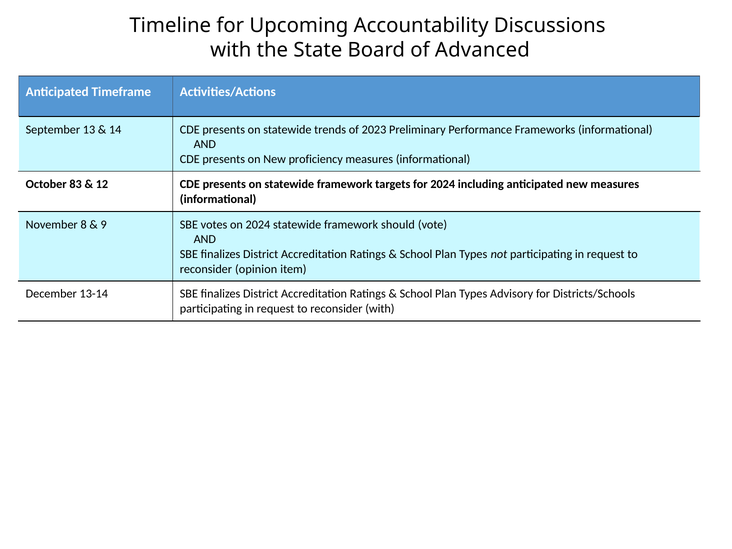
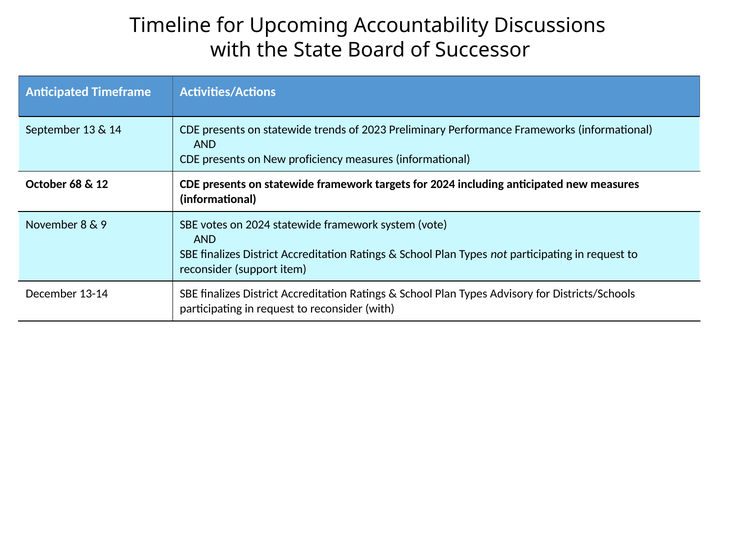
Advanced: Advanced -> Successor (483, 50)
83: 83 -> 68 (76, 184)
should: should -> system (398, 224)
opinion: opinion -> support (256, 269)
